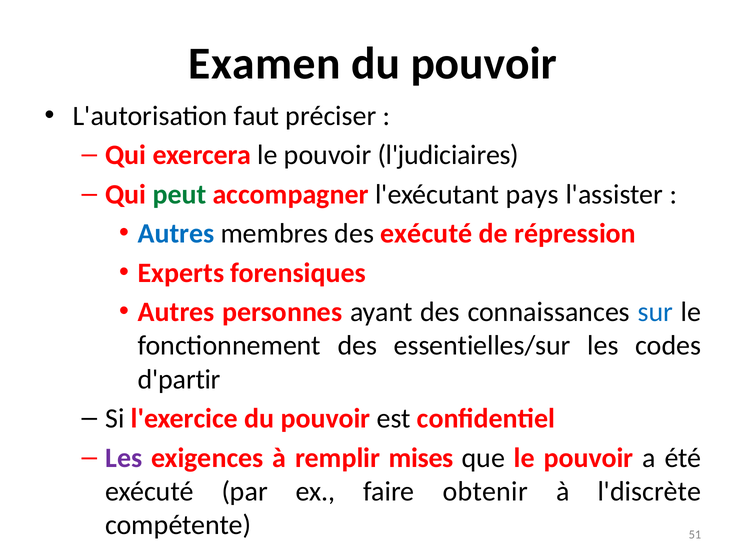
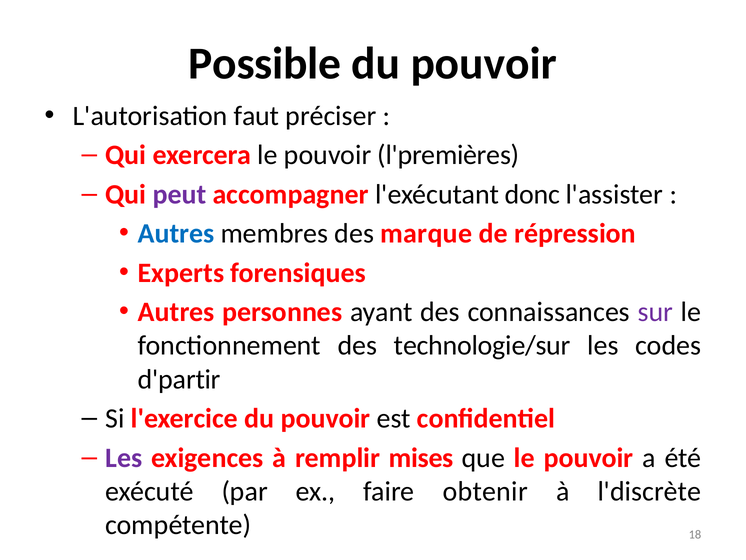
Examen: Examen -> Possible (265, 64)
l'judiciaires: l'judiciaires -> l'premières (448, 155)
peut colour: green -> purple (179, 194)
pays: pays -> donc (532, 194)
des exécuté: exécuté -> marque (426, 233)
sur colour: blue -> purple (655, 312)
essentielles/sur: essentielles/sur -> technologie/sur (482, 345)
51: 51 -> 18 (695, 534)
